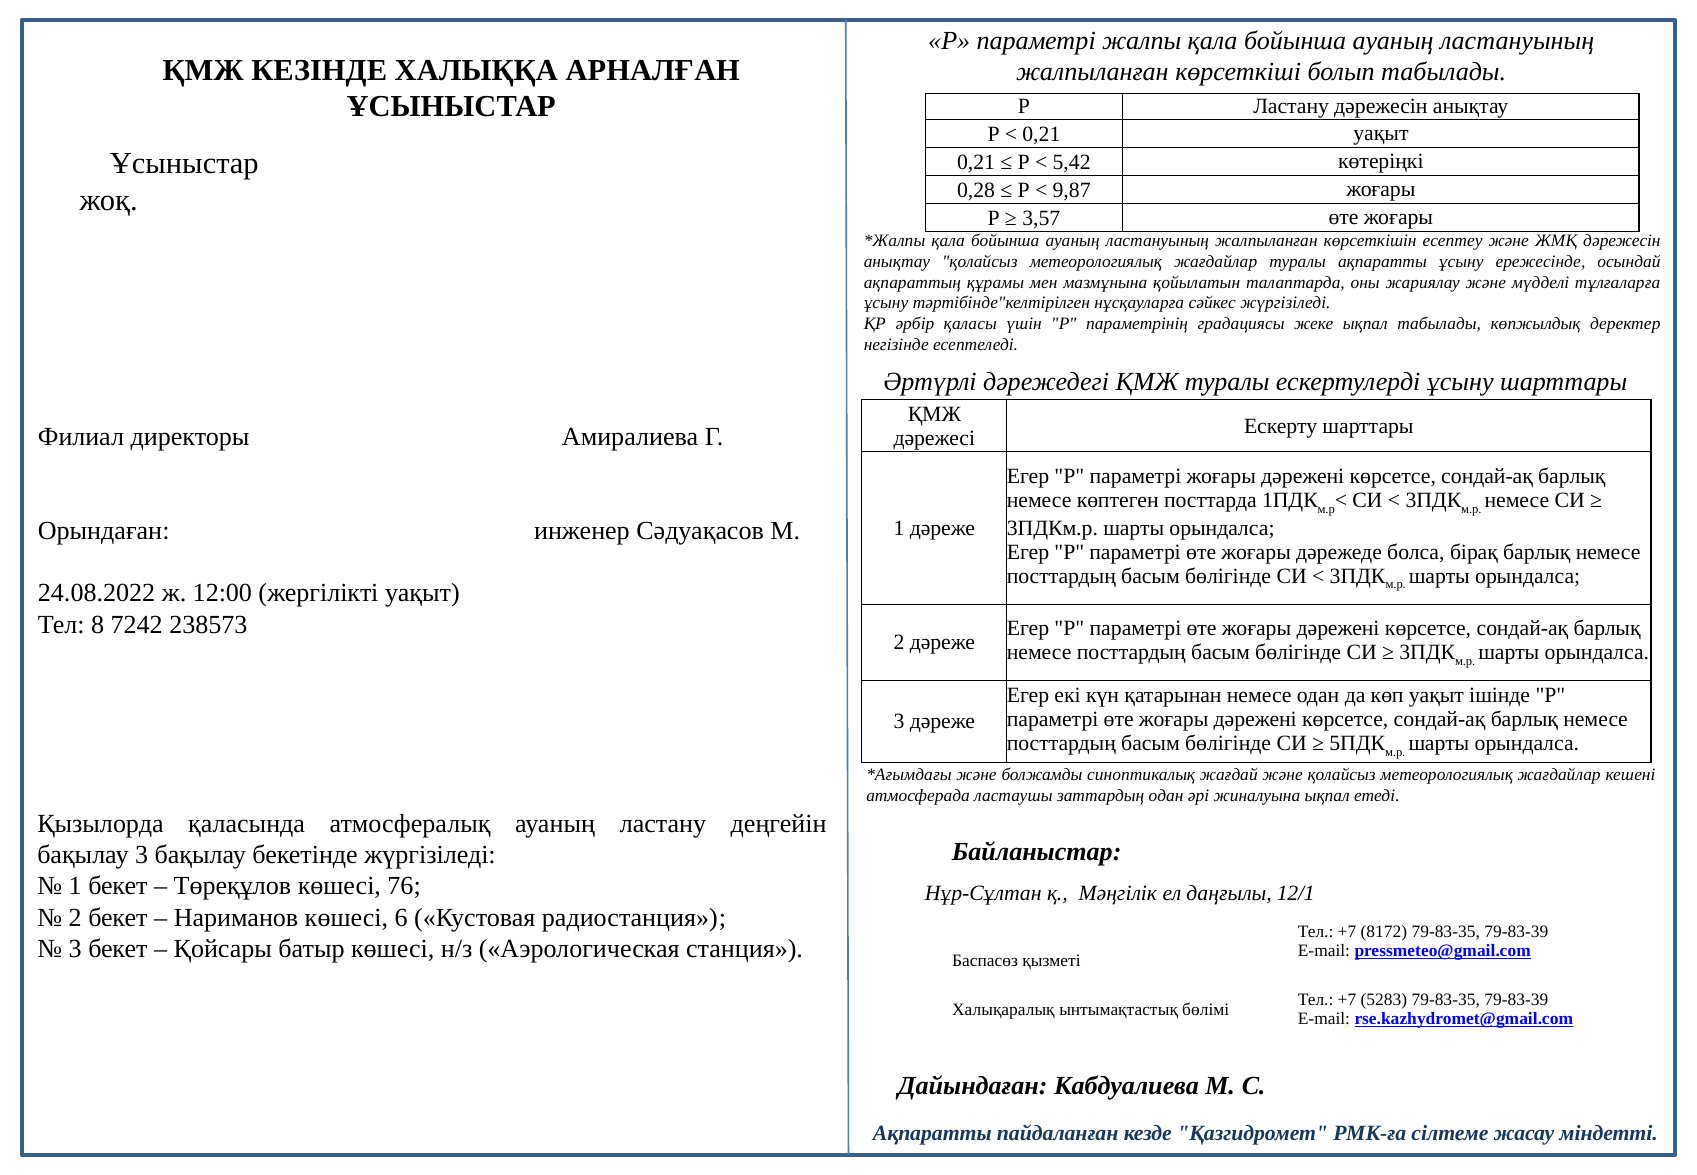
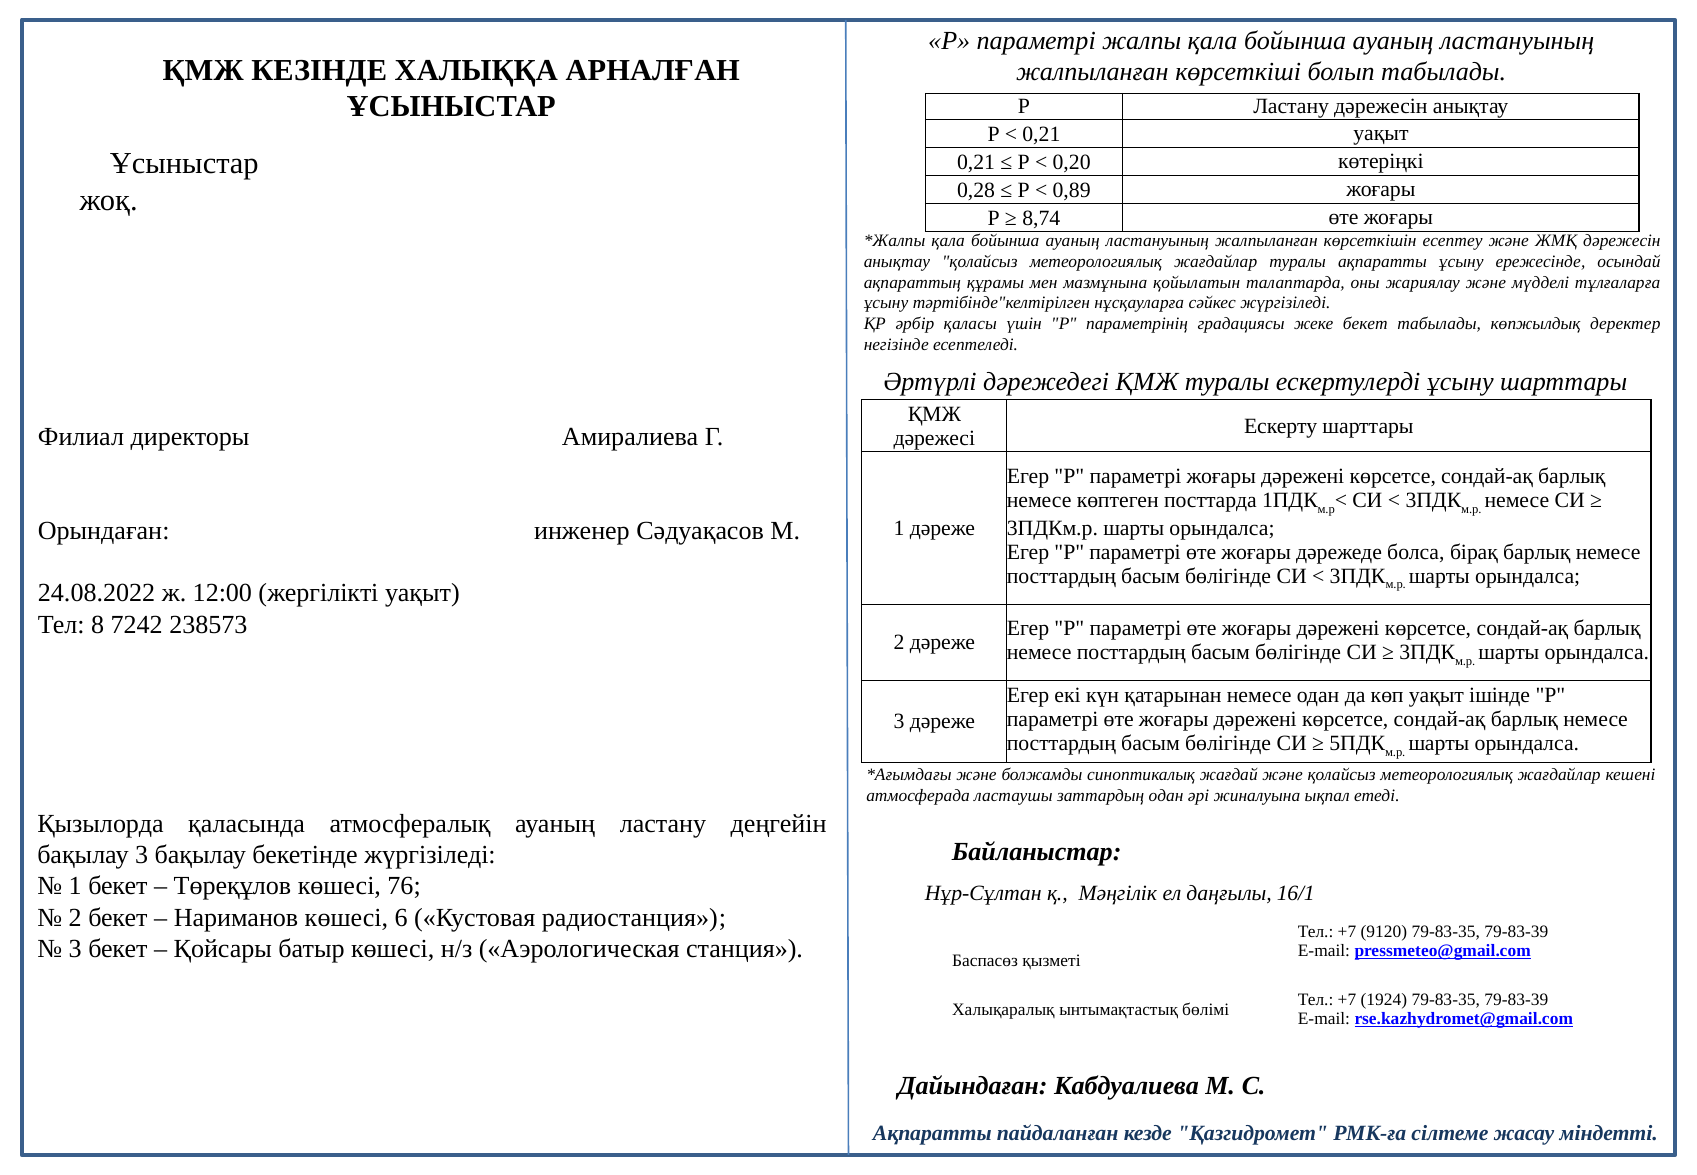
5,42: 5,42 -> 0,20 (1072, 163)
9,87: 9,87 -> 0,89 (1072, 191)
3,57: 3,57 -> 8,74 (1041, 219)
жеке ықпал: ықпал -> бекет (1365, 324)
12/1: 12/1 -> 16/1 (1296, 893)
8172: 8172 -> 9120 (1384, 932)
5283: 5283 -> 1924 (1384, 1000)
